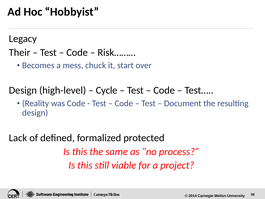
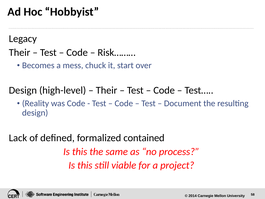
Cycle: Cycle -> Their (107, 90)
protected: protected -> contained (144, 138)
